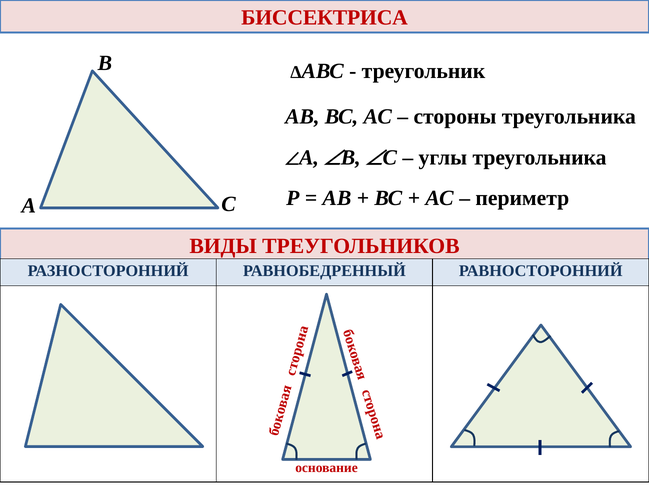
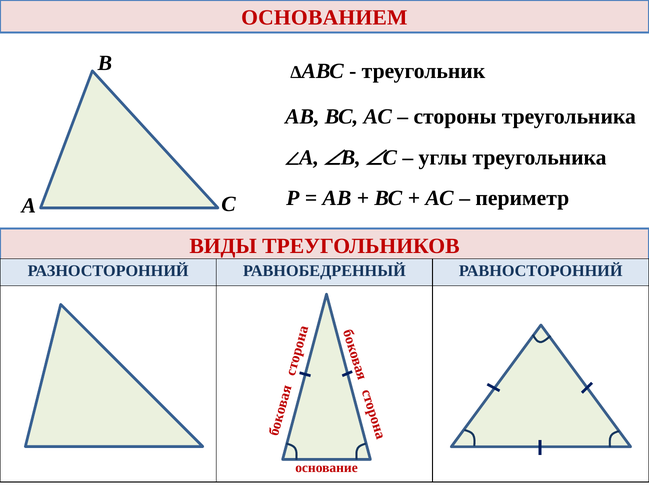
БИССЕКТРИСА: БИССЕКТРИСА -> ОСНОВАНИЕМ (324, 18)
